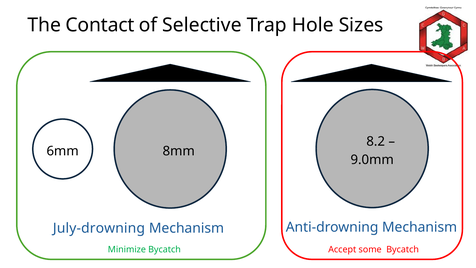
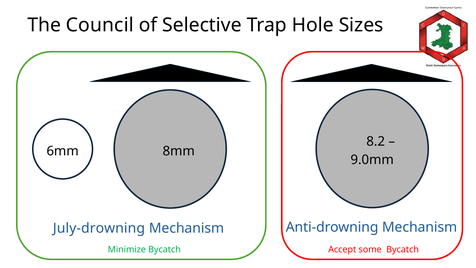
Contact: Contact -> Council (100, 25)
